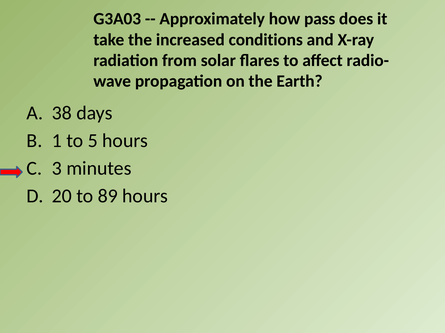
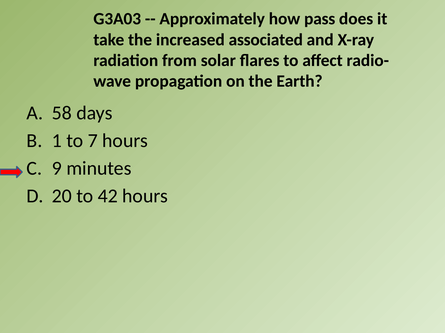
conditions: conditions -> associated (266, 40)
38: 38 -> 58 (62, 113)
5: 5 -> 7 (93, 141)
3: 3 -> 9 (57, 169)
89: 89 -> 42 (108, 196)
